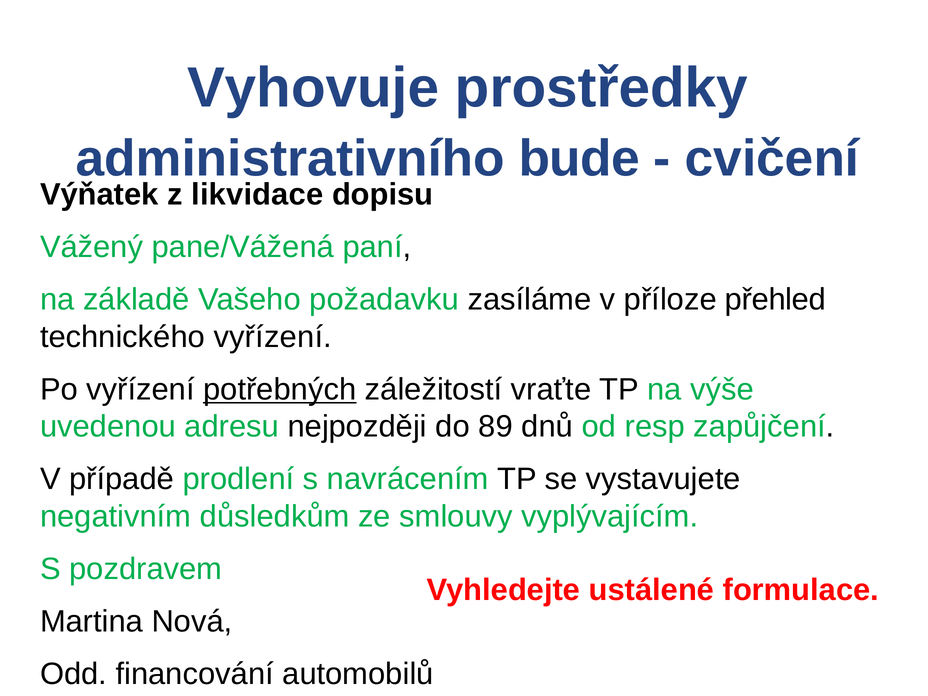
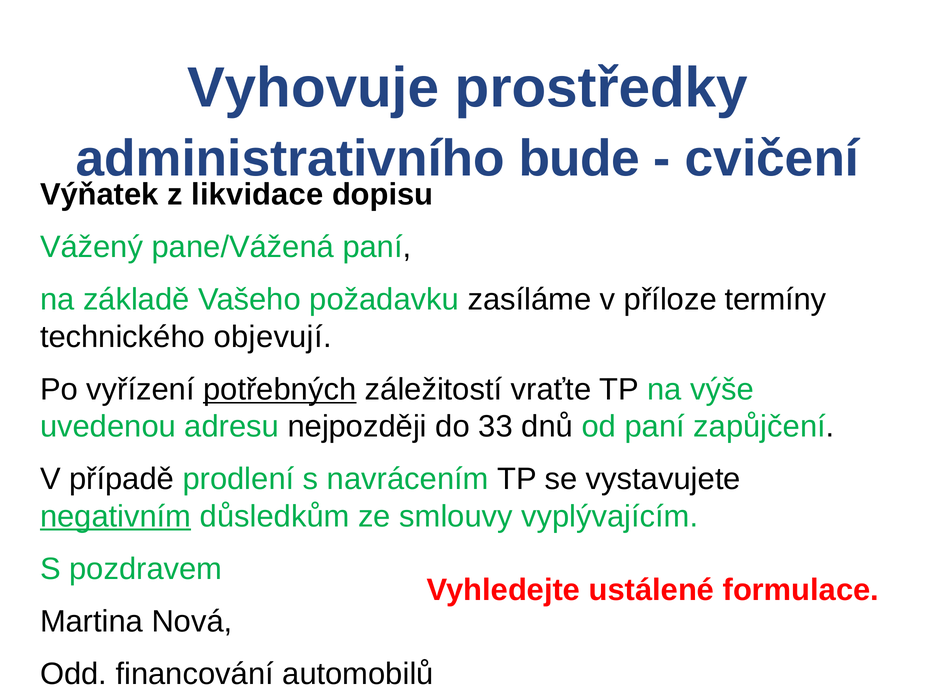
přehled: přehled -> termíny (775, 300)
technického vyřízení: vyřízení -> objevují (273, 337)
89: 89 -> 33 (496, 427)
od resp: resp -> paní (655, 427)
negativním underline: none -> present (116, 516)
